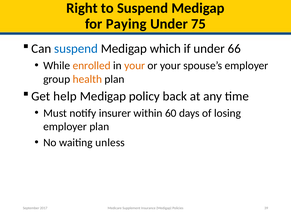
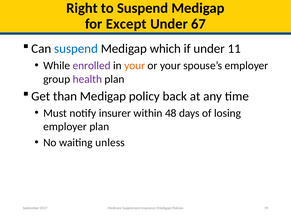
Paying: Paying -> Except (126, 24)
75: 75 -> 67 (198, 24)
66: 66 -> 11 (234, 49)
enrolled colour: orange -> purple (92, 66)
health colour: orange -> purple (87, 79)
help: help -> than (65, 96)
60: 60 -> 48 (171, 113)
